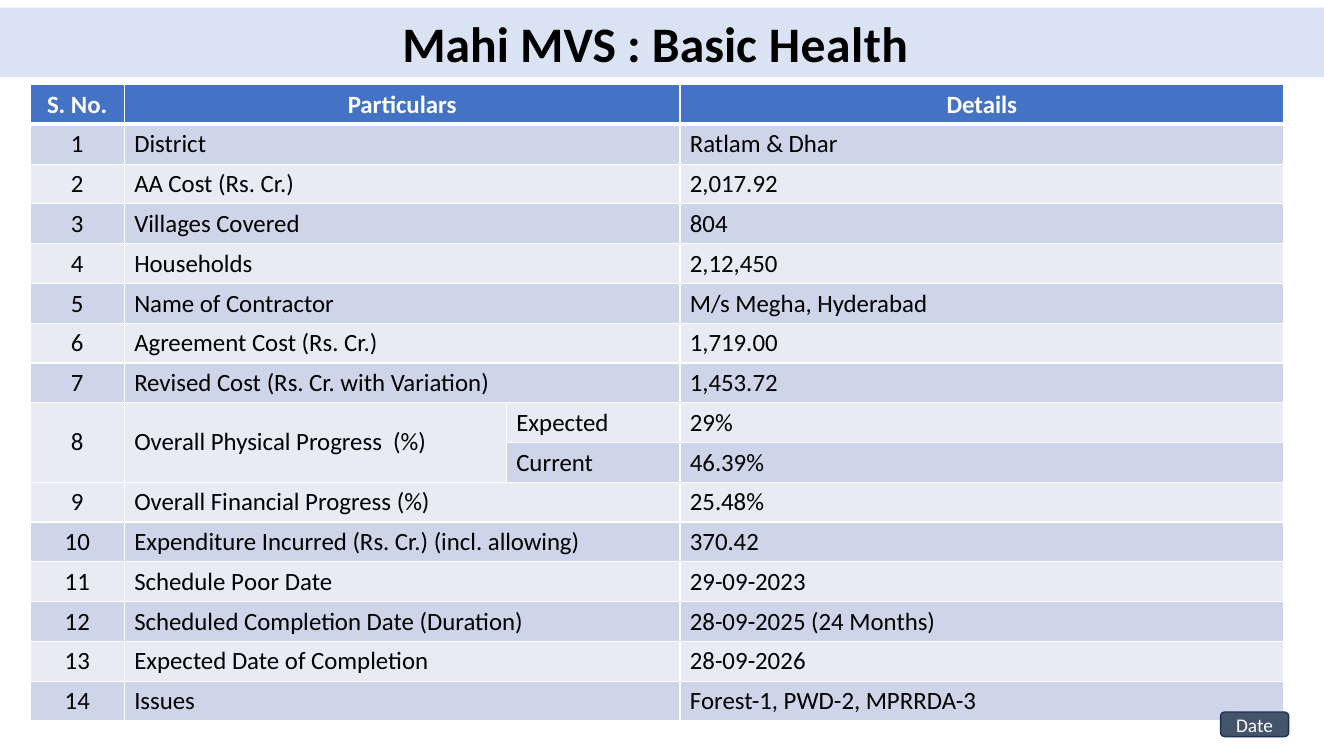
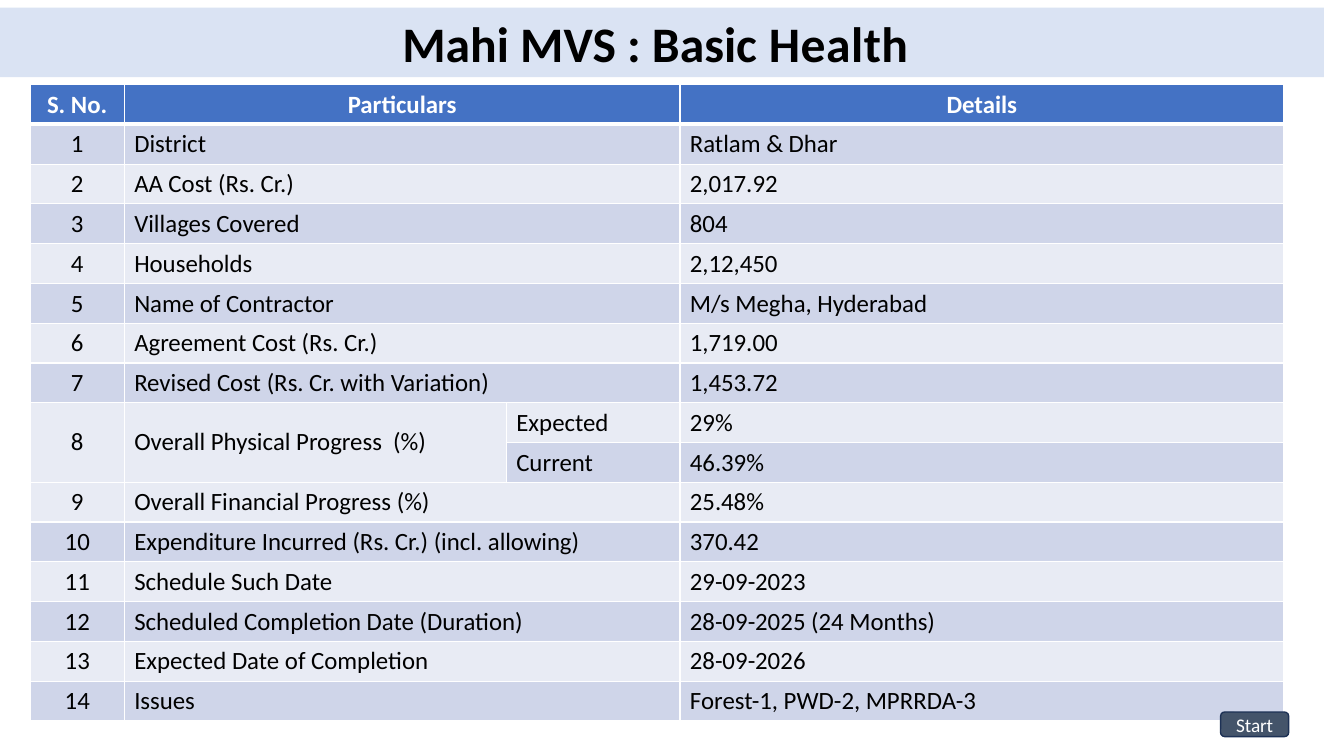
Poor: Poor -> Such (255, 582)
Date: Date -> Start (1255, 725)
